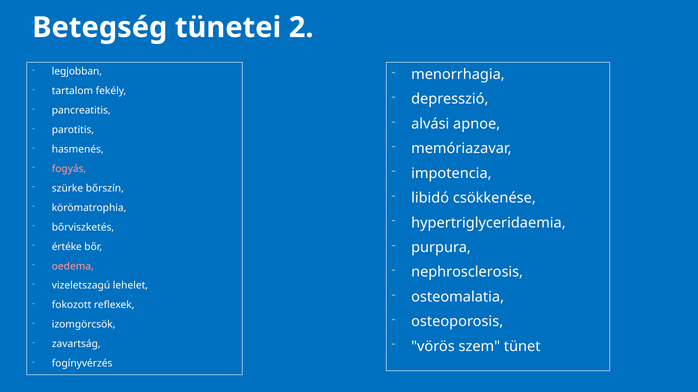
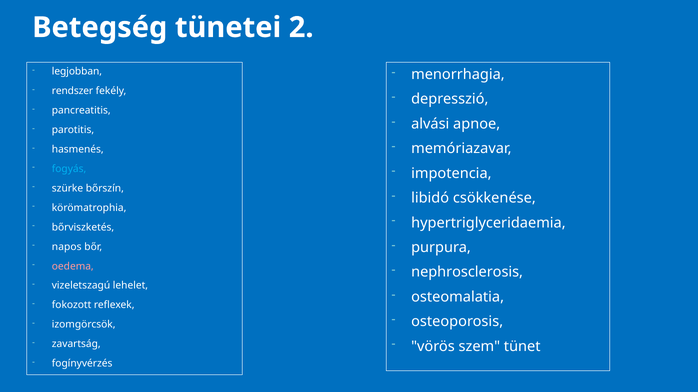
tartalom: tartalom -> rendszer (72, 91)
fogyás colour: pink -> light blue (69, 169)
értéke: értéke -> napos (67, 247)
